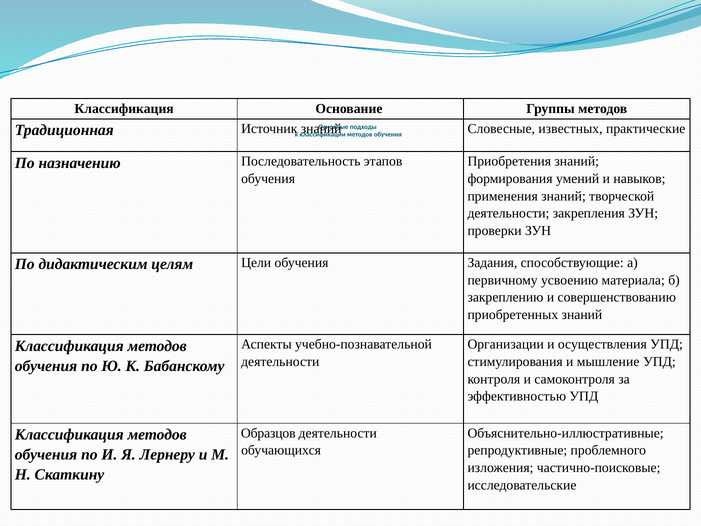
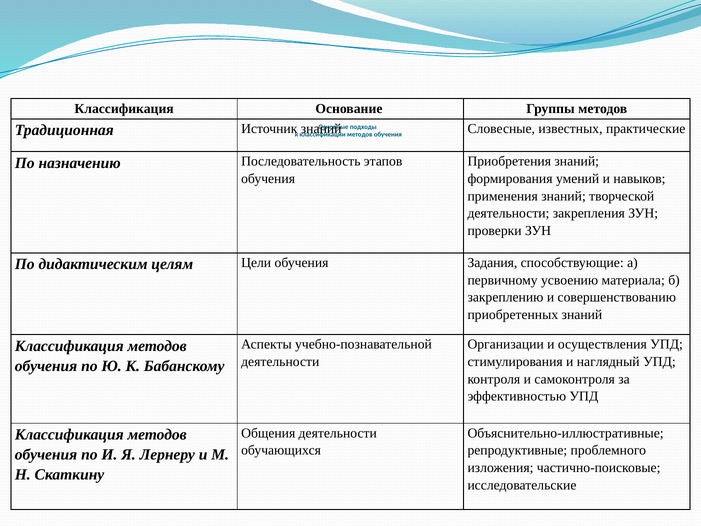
мышление: мышление -> наглядный (608, 362)
Образцов: Образцов -> Общения (268, 433)
